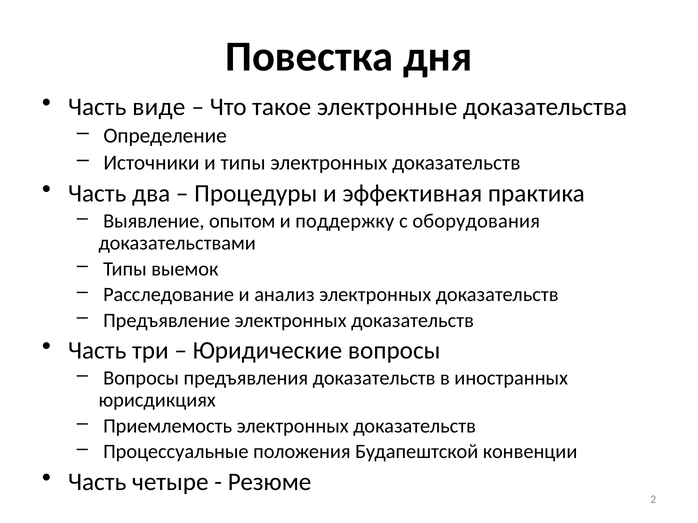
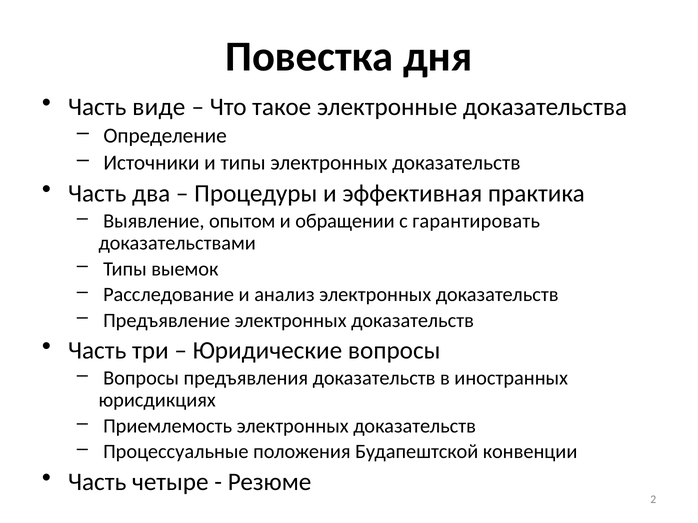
поддержку: поддержку -> обращении (345, 221)
оборудования: оборудования -> гарантировать (476, 221)
